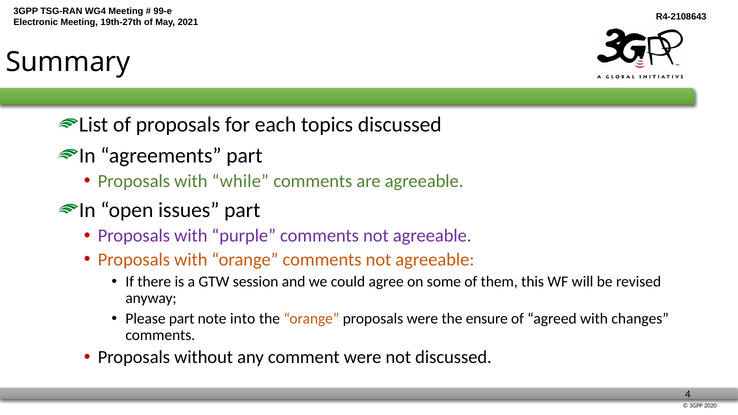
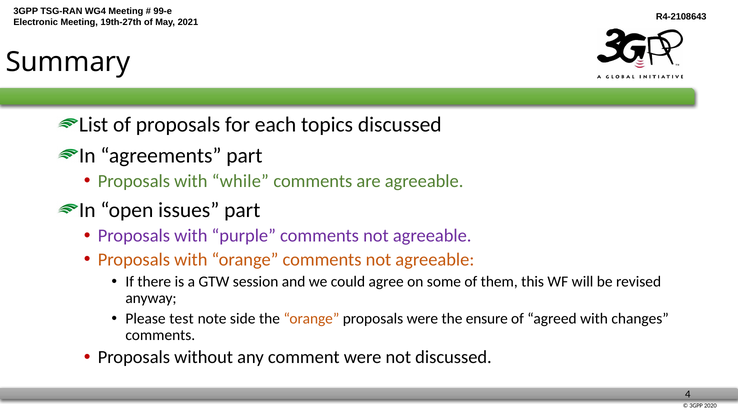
Please part: part -> test (182, 319)
into: into -> side (243, 319)
